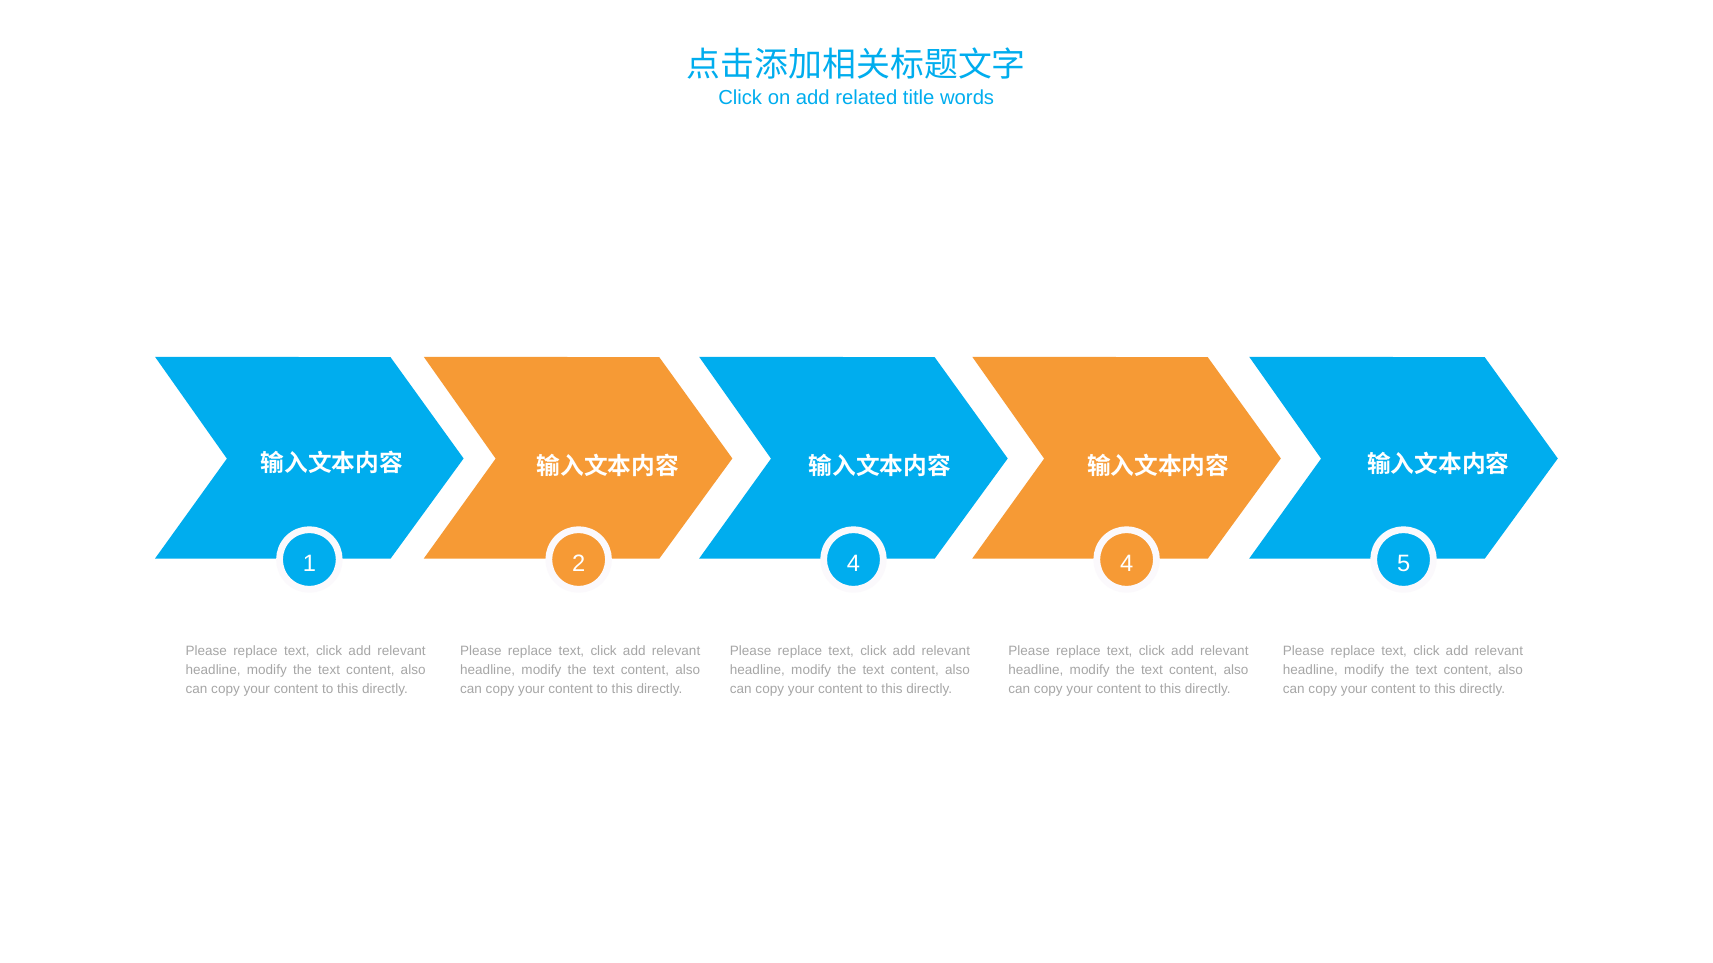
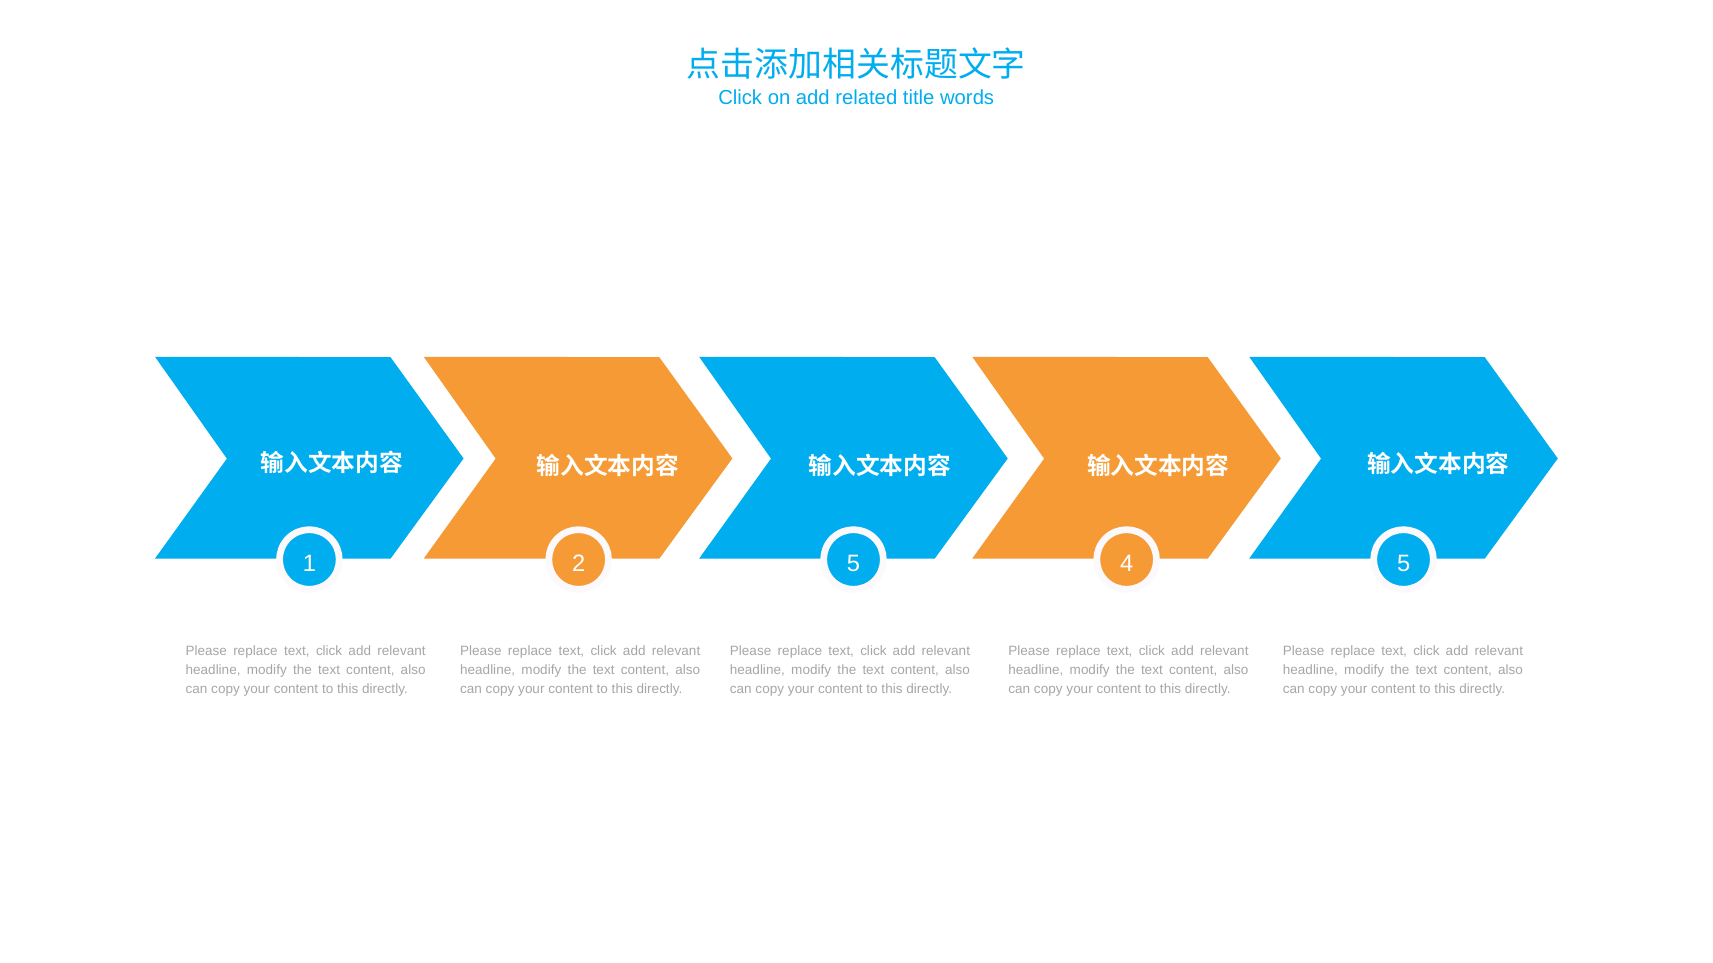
2 4: 4 -> 5 (854, 564)
